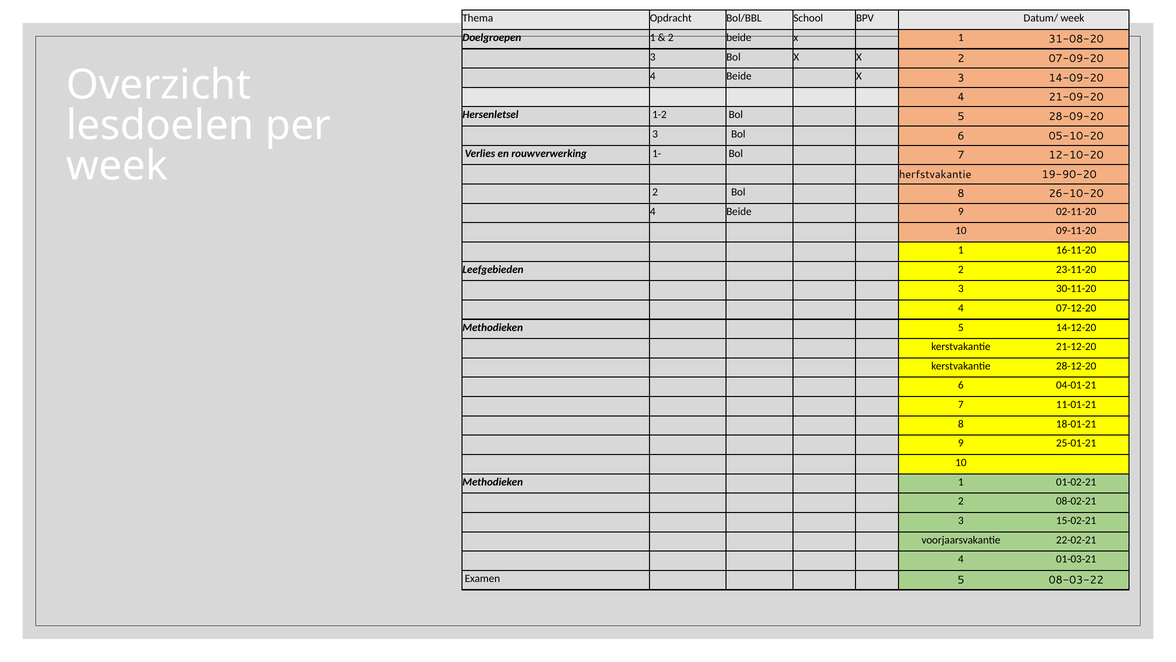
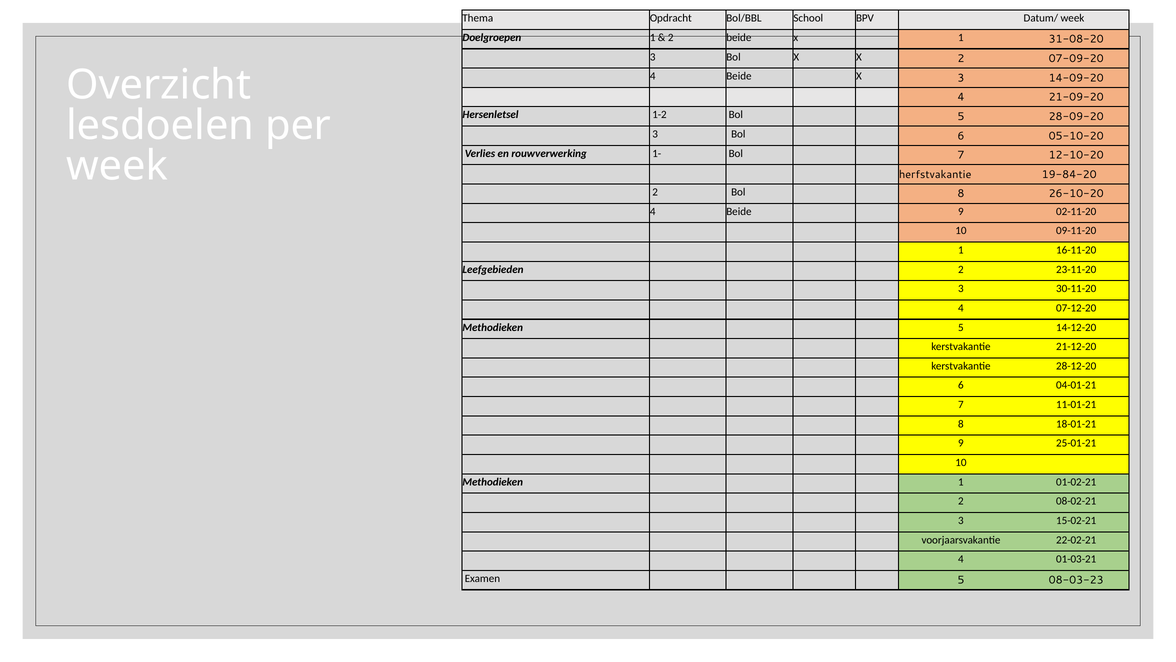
19-90-20: 19-90-20 -> 19-84-20 (1069, 174)
08-03-22: 08-03-22 -> 08-03-23 (1076, 580)
